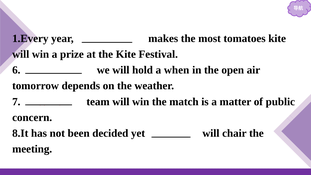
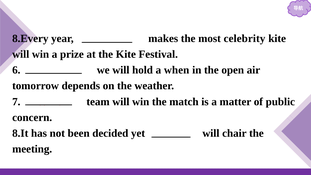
1.Every: 1.Every -> 8.Every (30, 38)
tomatoes: tomatoes -> celebrity (244, 38)
